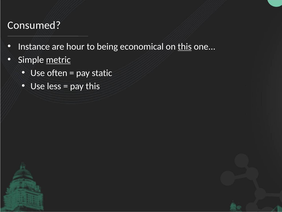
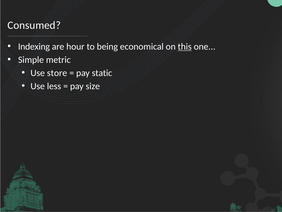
Instance: Instance -> Indexing (34, 46)
metric underline: present -> none (58, 60)
often: often -> store (57, 73)
pay this: this -> size (93, 86)
